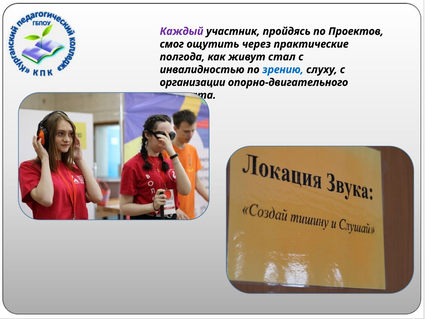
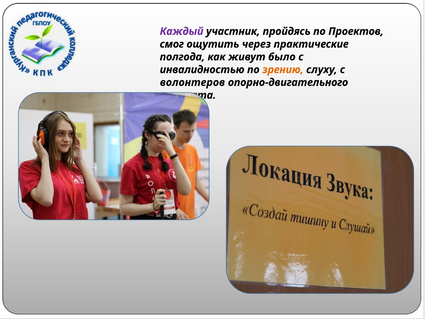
стал: стал -> было (282, 57)
зрению colour: blue -> orange (283, 70)
организации: организации -> волонтеров (192, 82)
